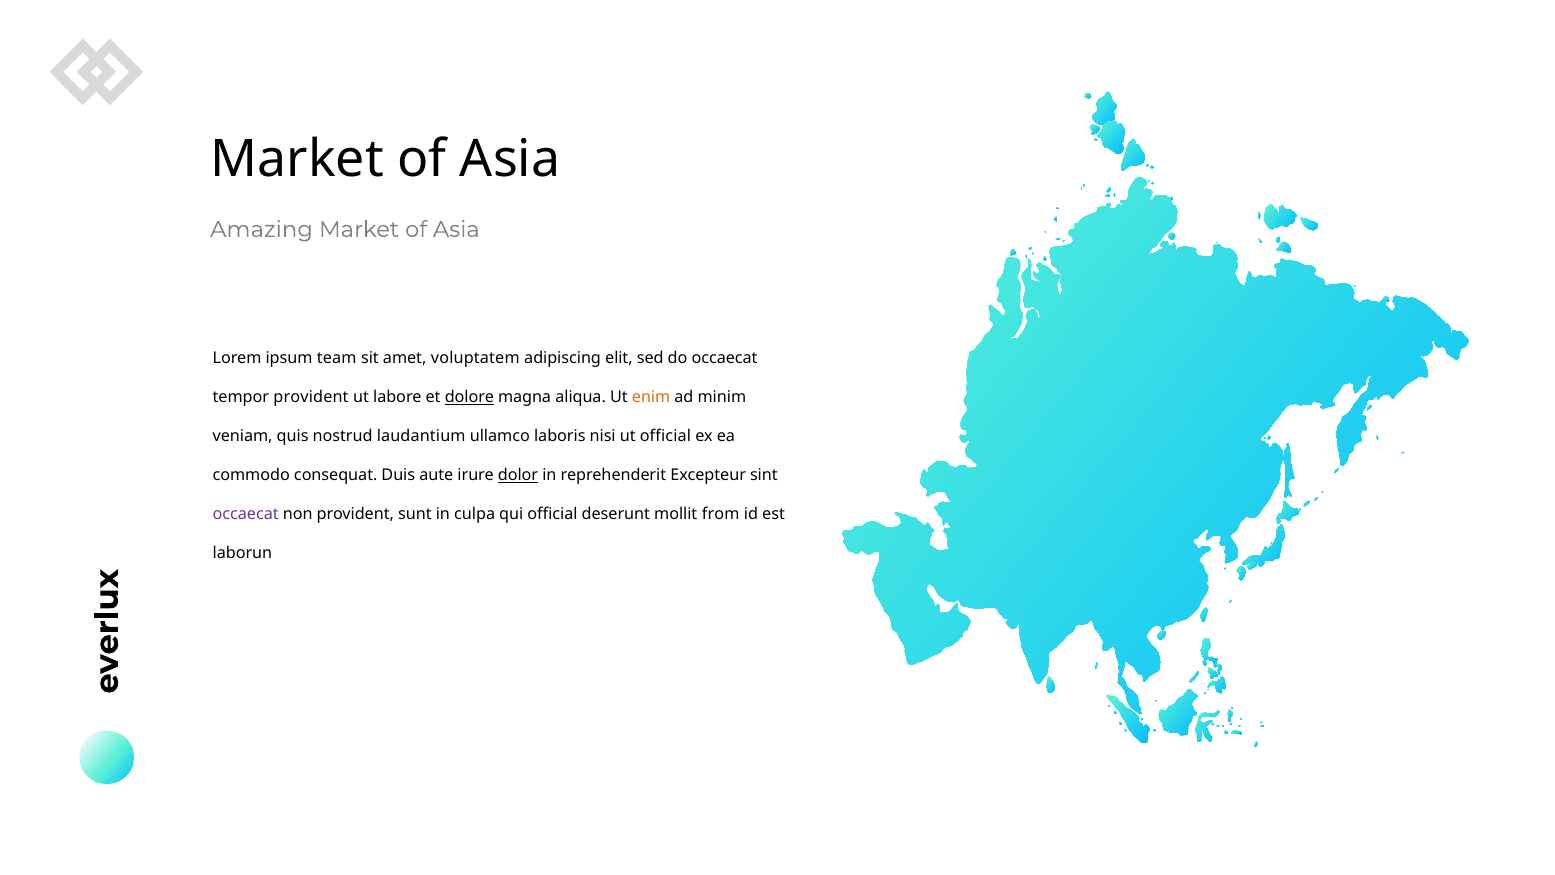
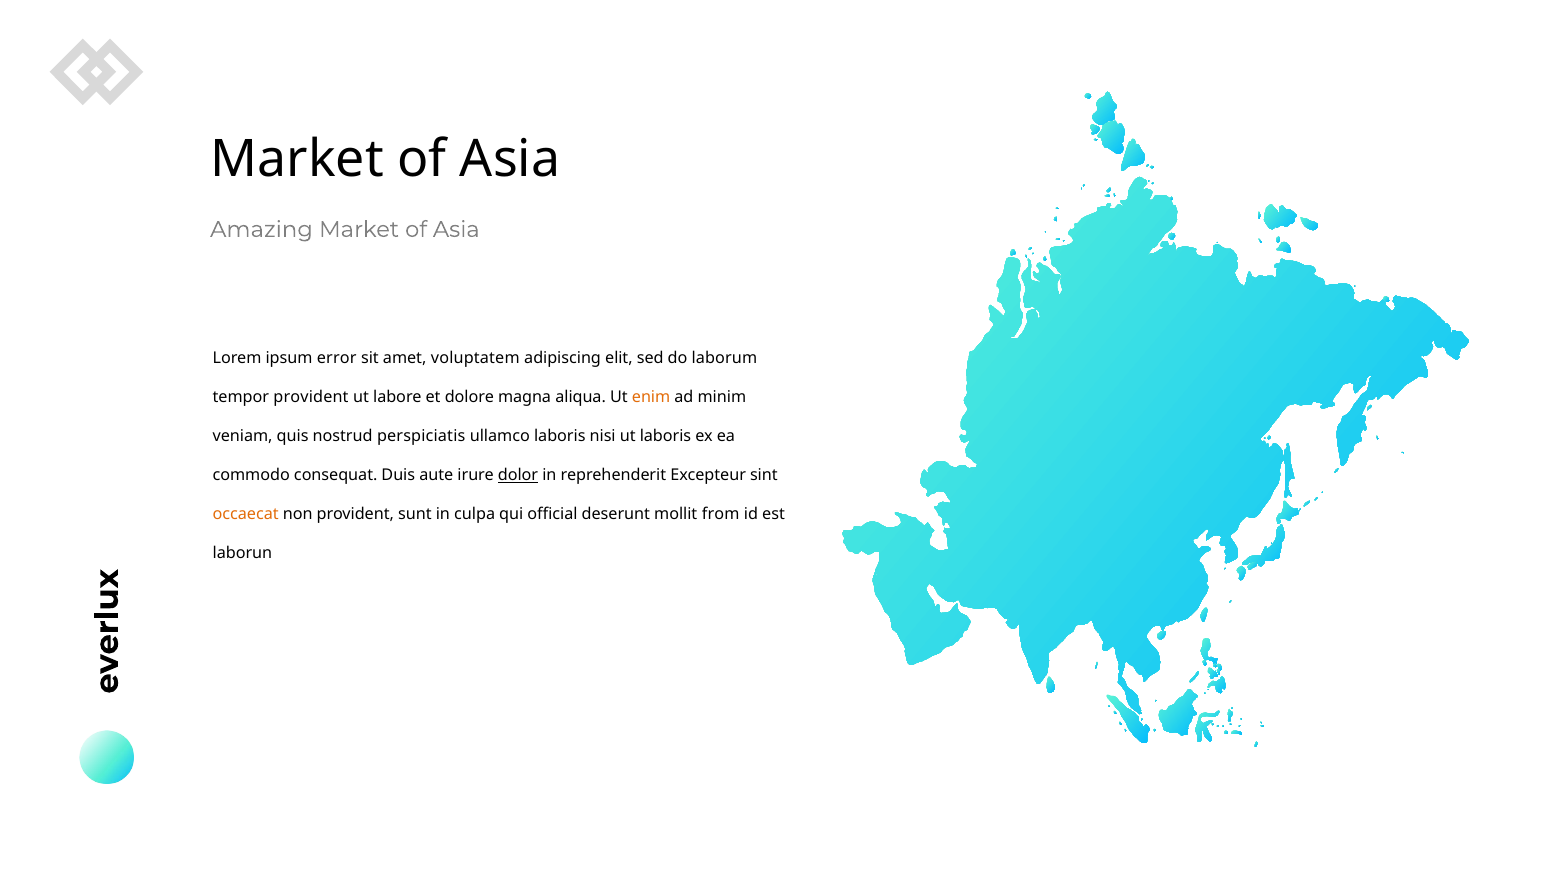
team: team -> error (337, 358)
do occaecat: occaecat -> laborum (724, 358)
dolore underline: present -> none (469, 397)
laudantium: laudantium -> perspiciatis (421, 436)
ut official: official -> laboris (665, 436)
occaecat colour: purple -> orange (246, 514)
